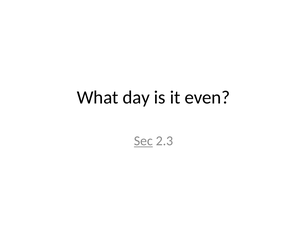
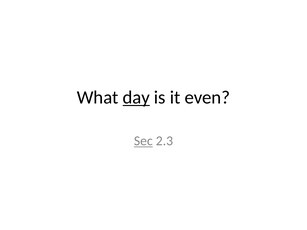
day underline: none -> present (136, 98)
